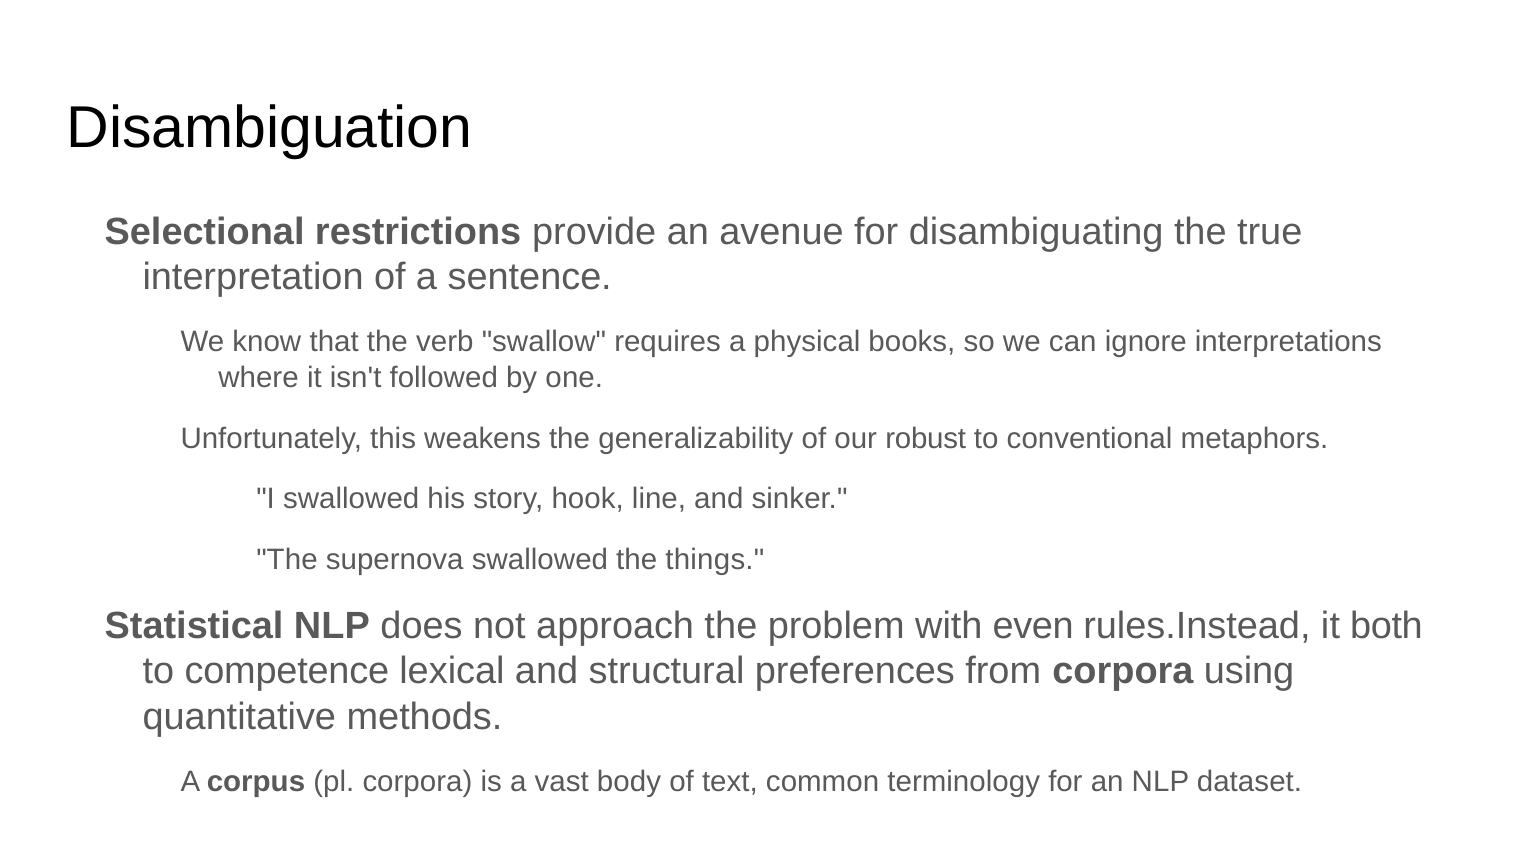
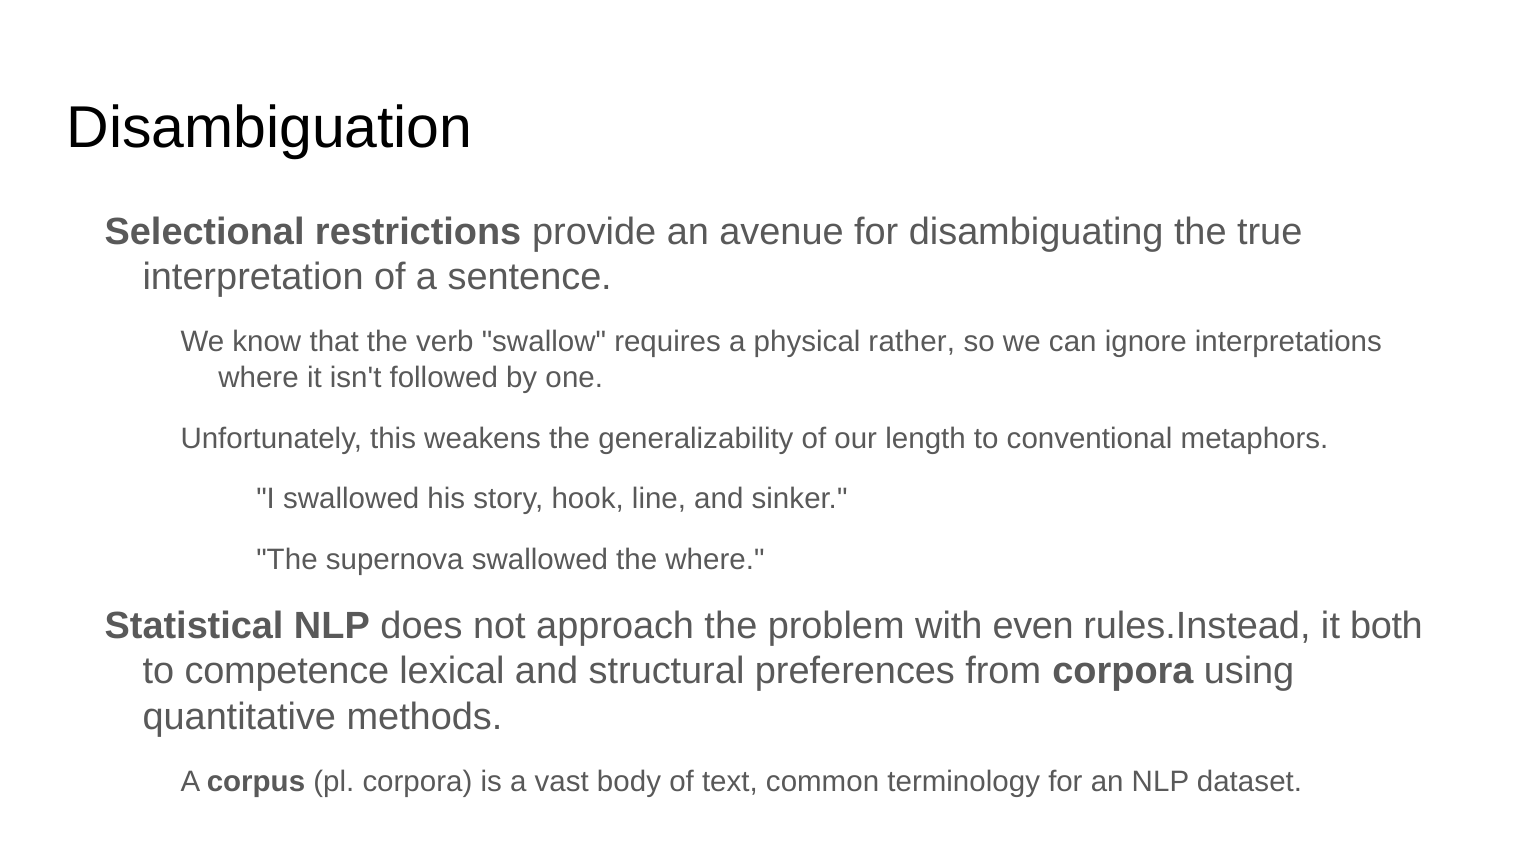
books: books -> rather (912, 342)
robust: robust -> length (926, 438)
the things: things -> where (715, 559)
